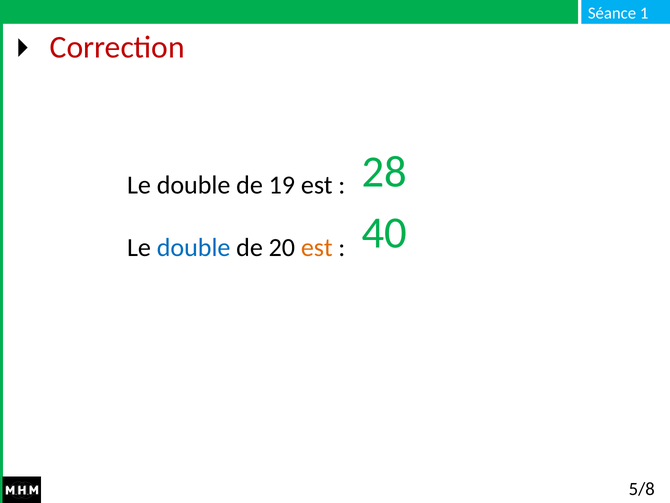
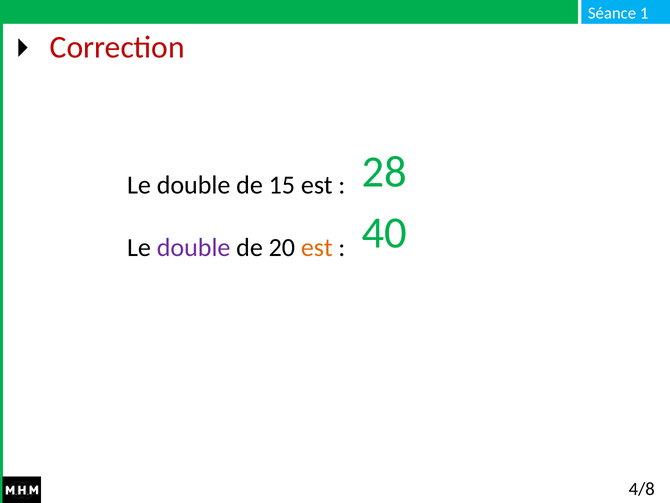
19: 19 -> 15 (282, 185)
double colour: blue -> purple (194, 247)
5/8: 5/8 -> 4/8 (642, 489)
